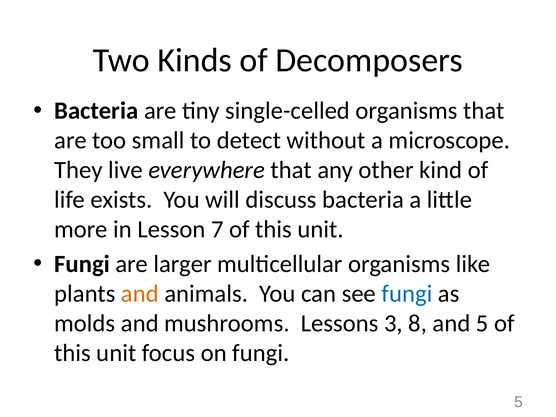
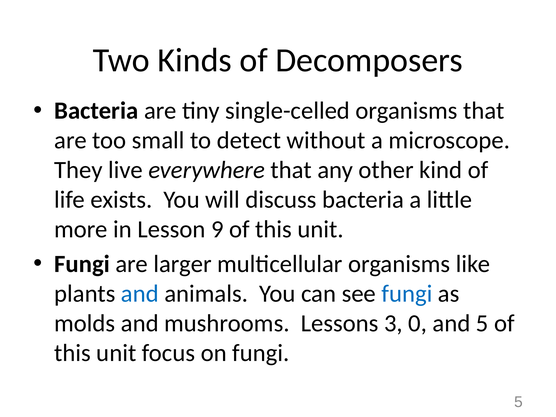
7: 7 -> 9 (217, 229)
and colour: orange -> blue (140, 294)
8: 8 -> 0 (418, 323)
